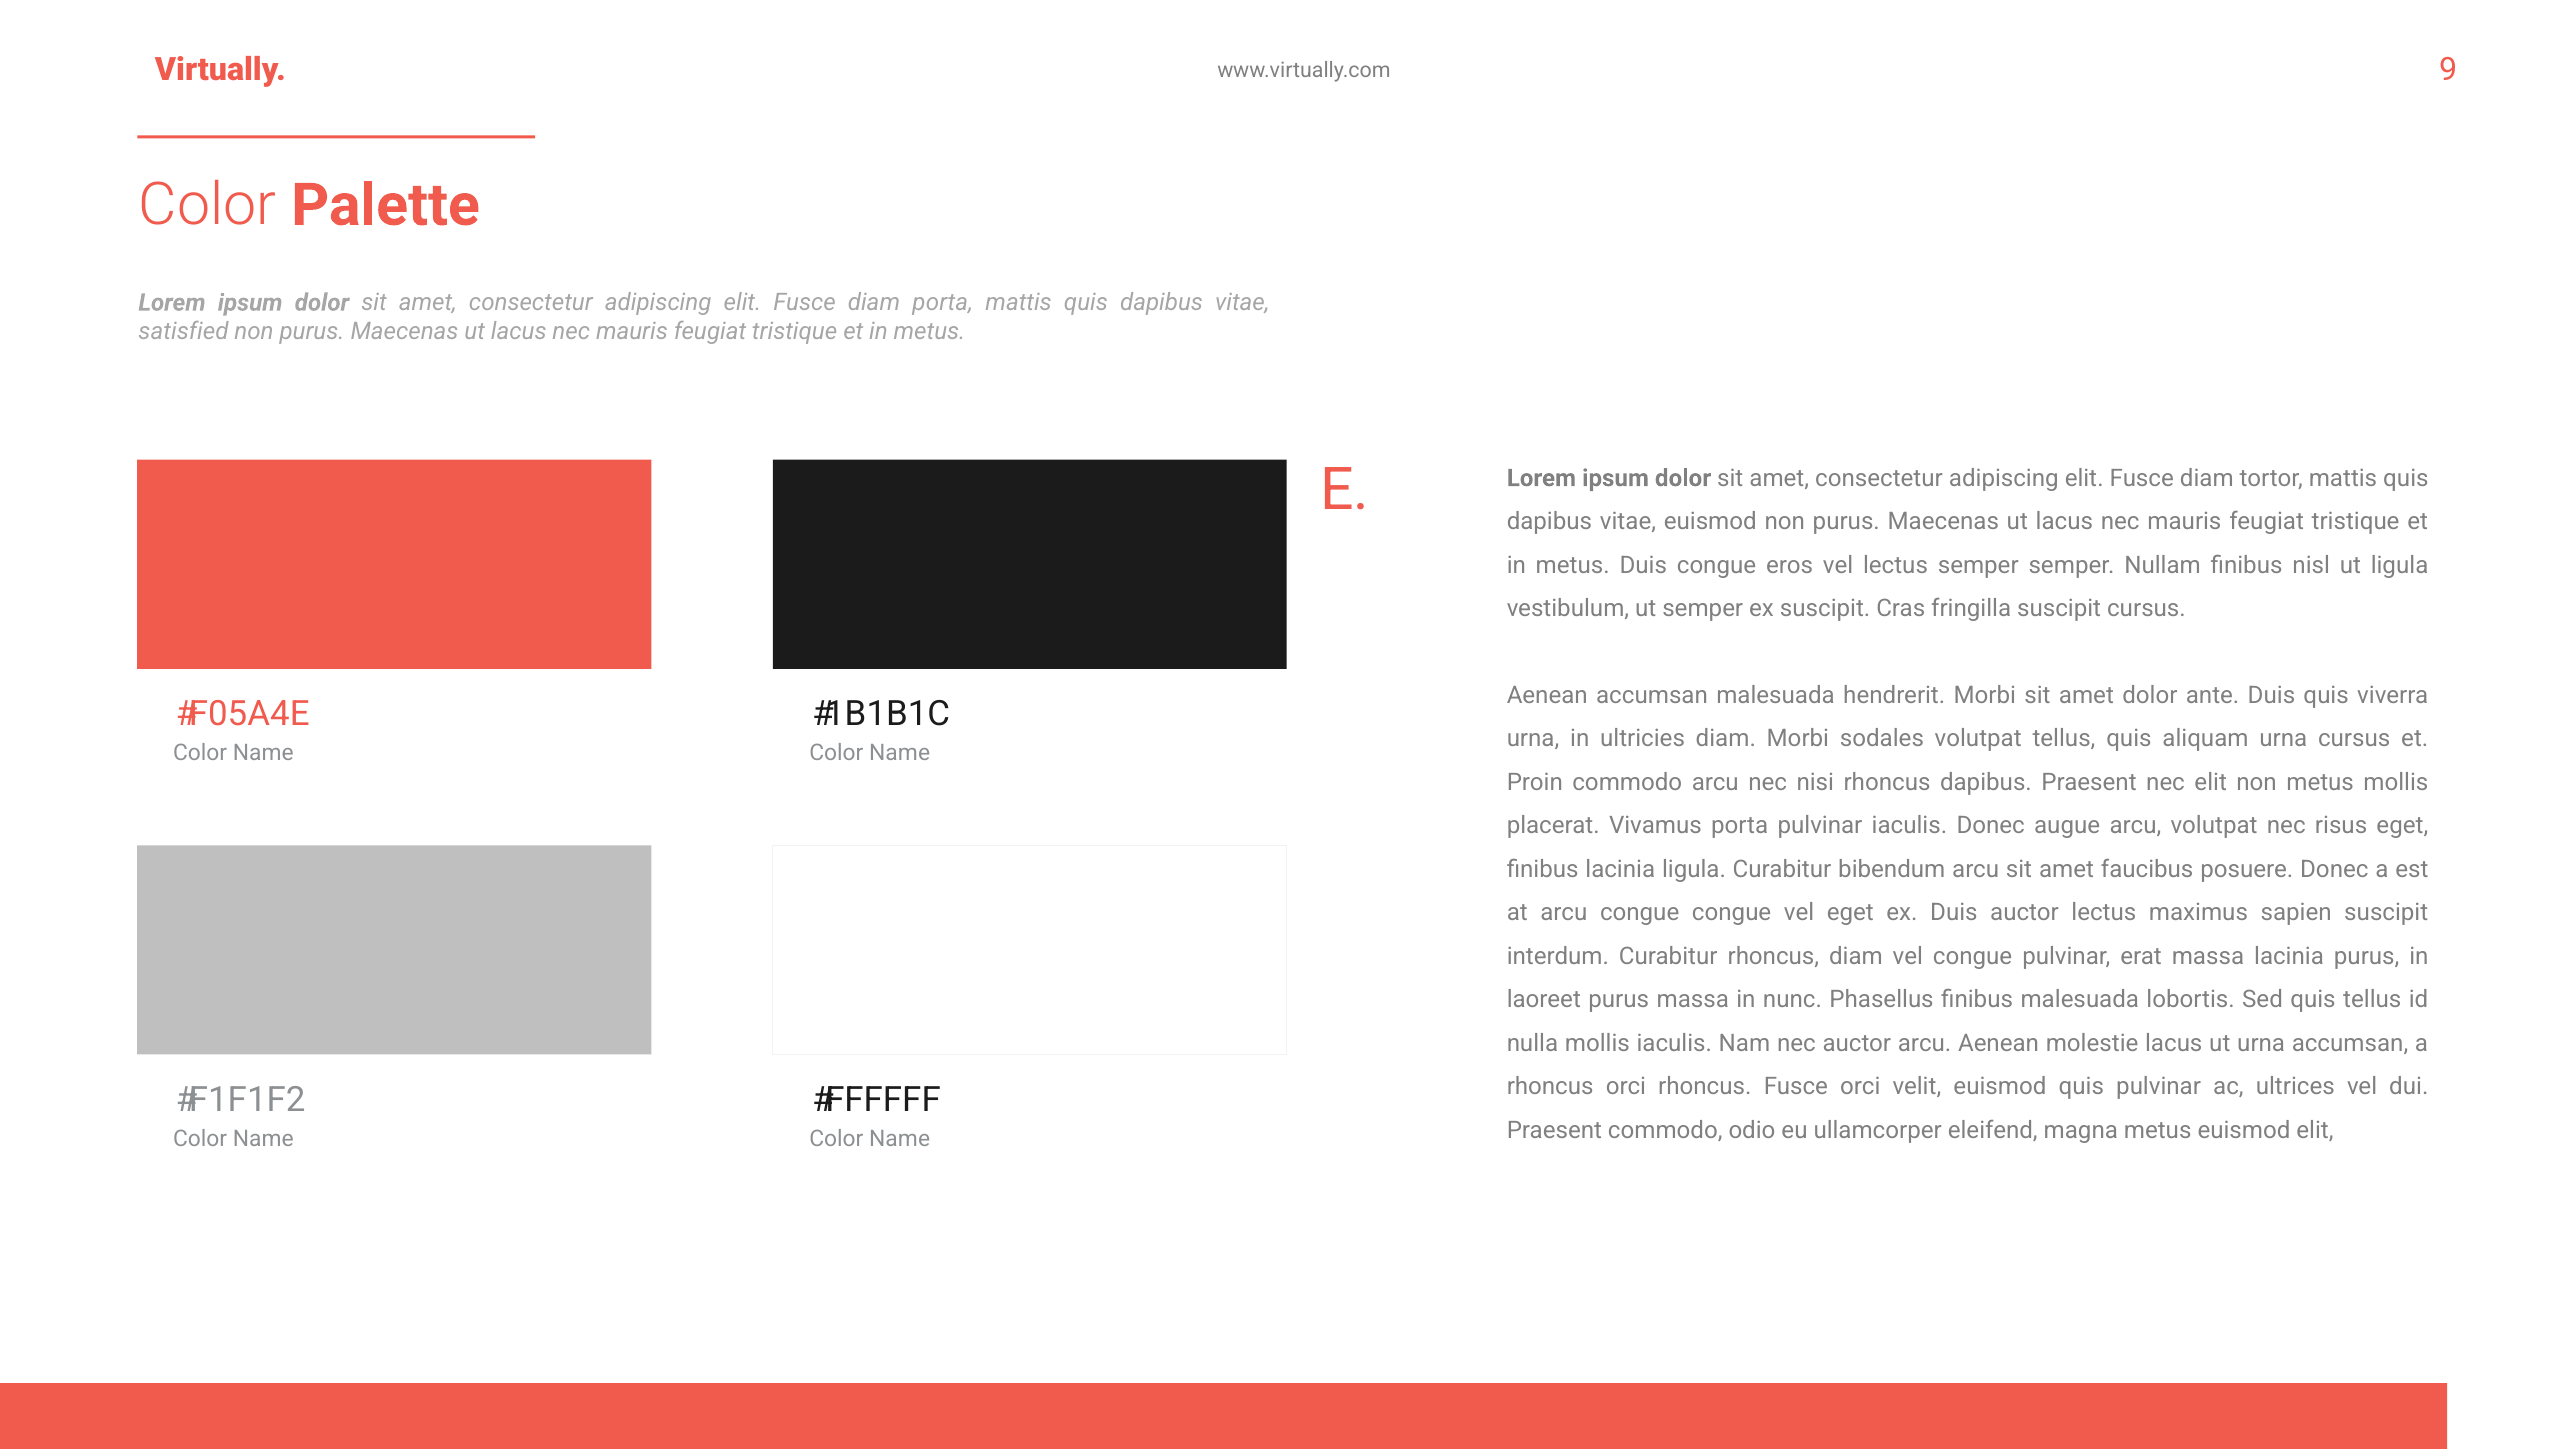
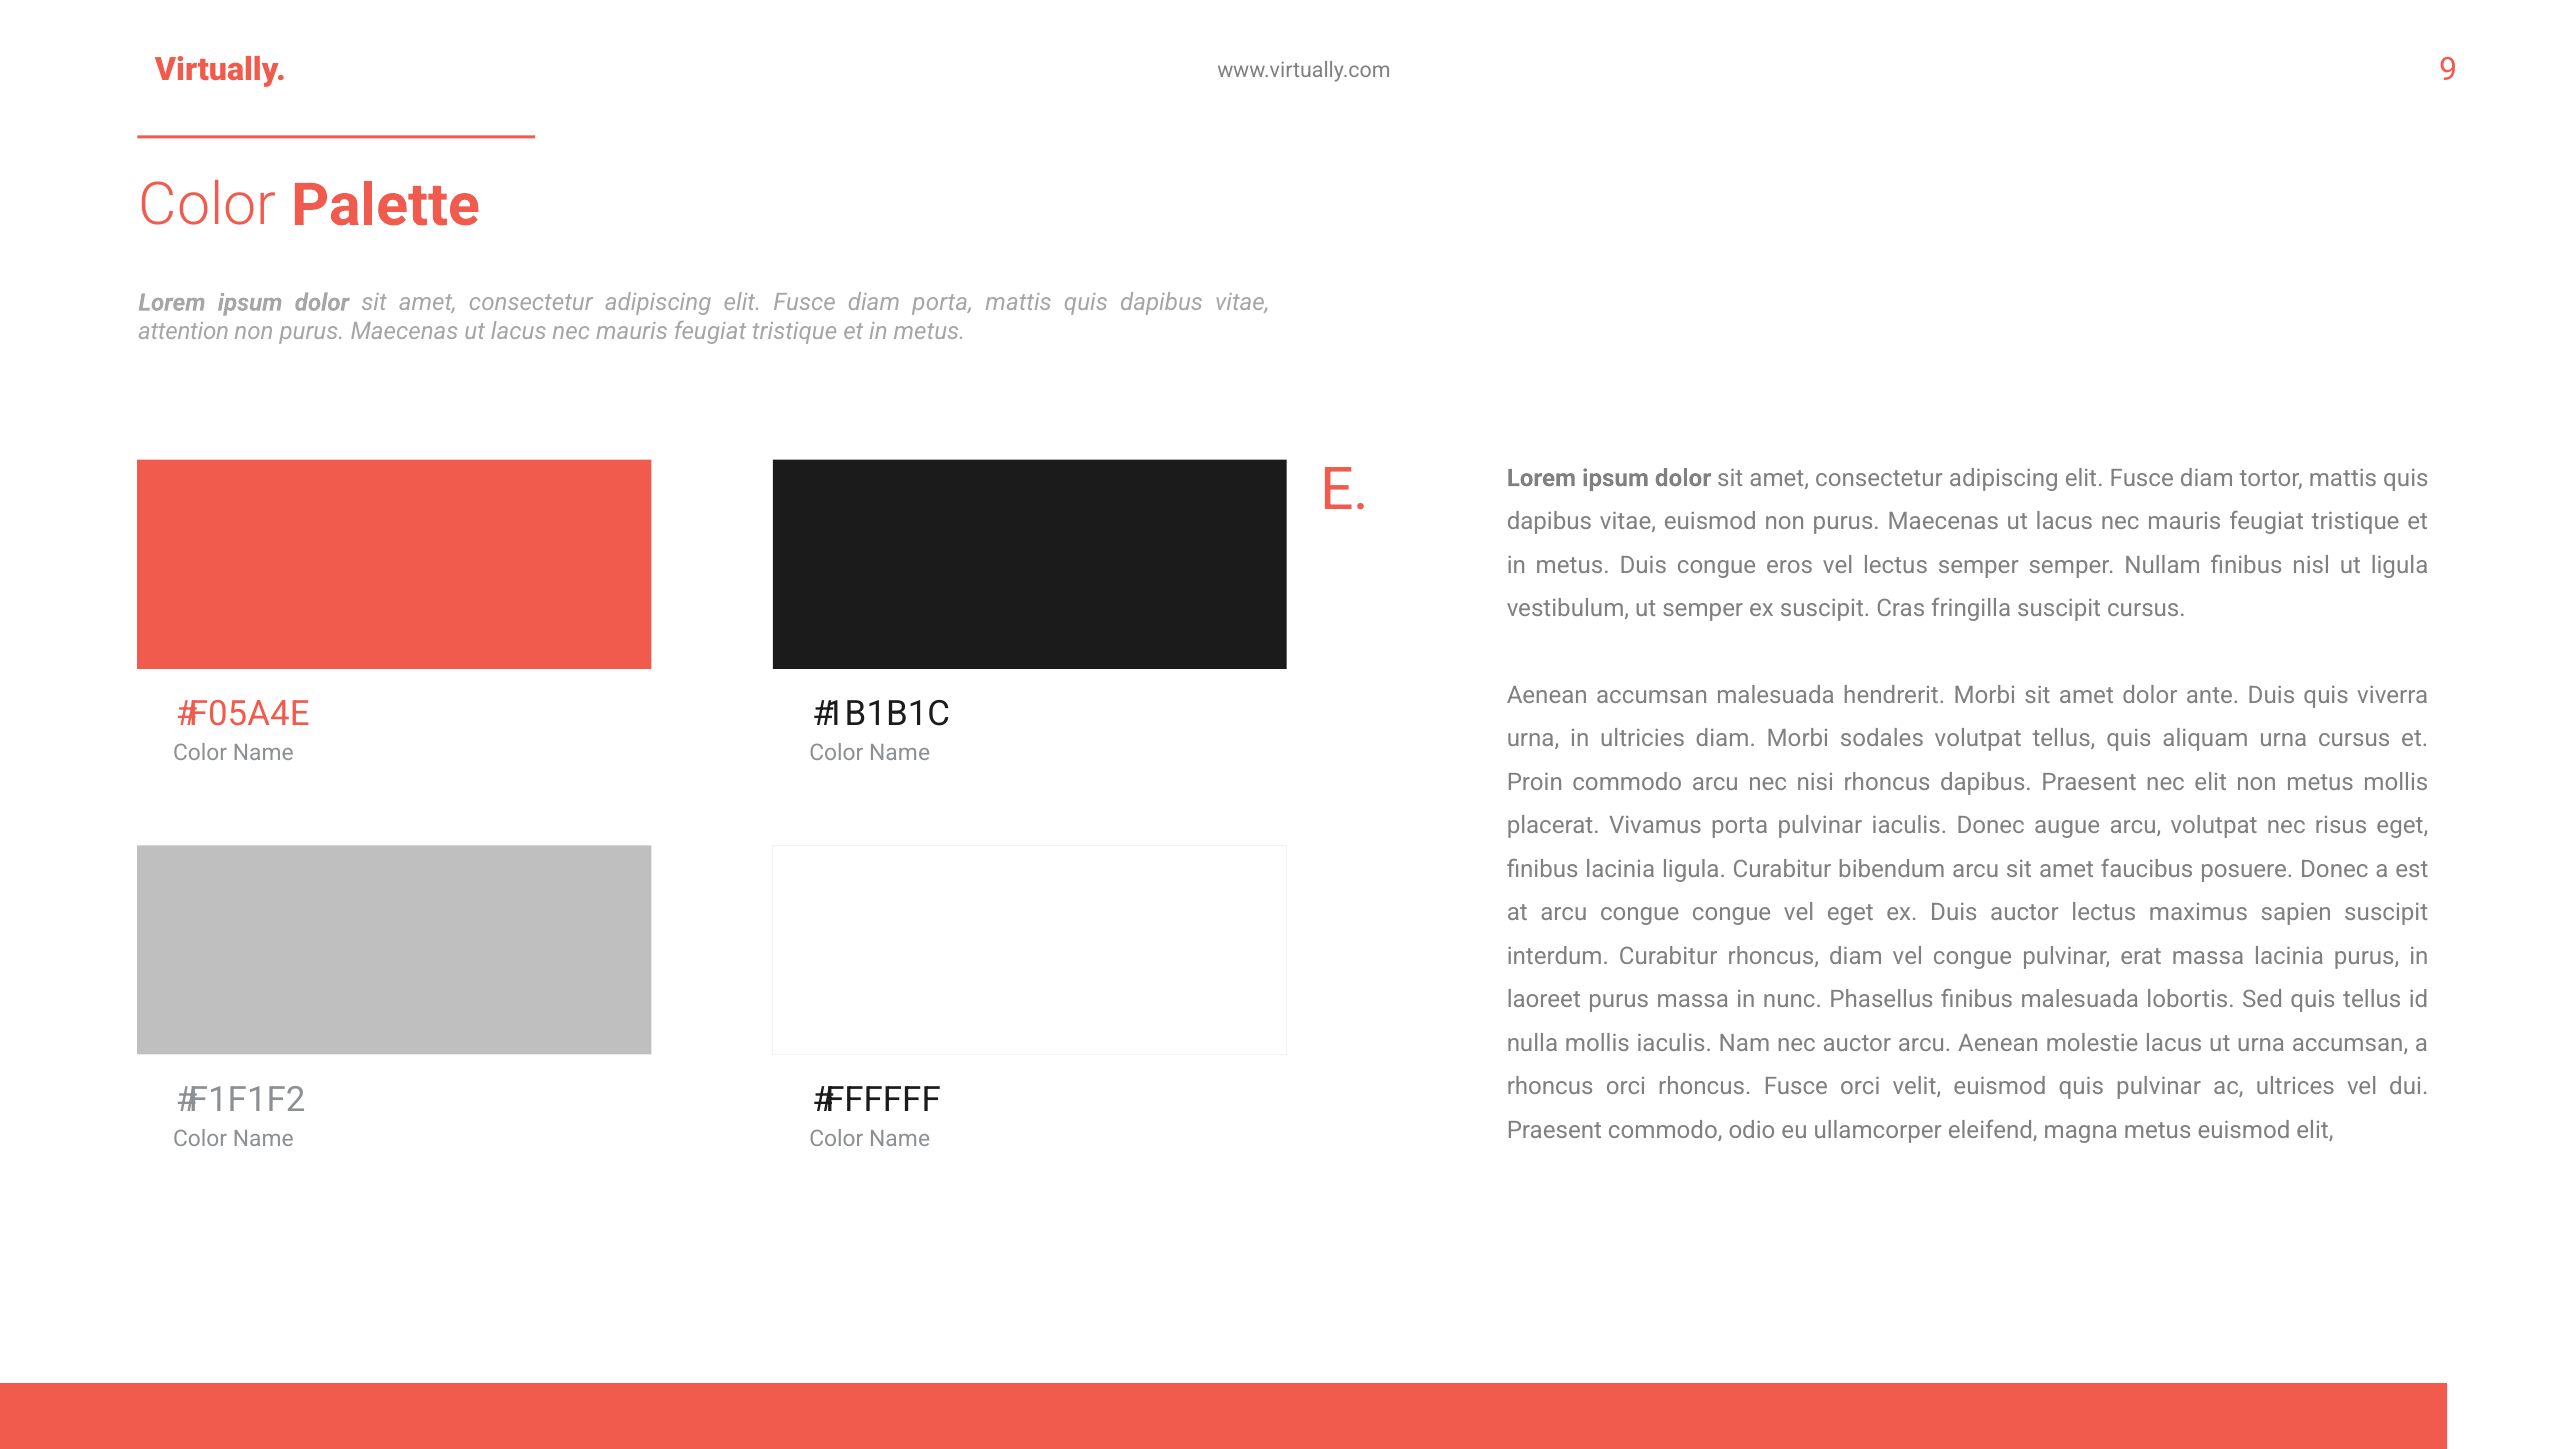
satisfied: satisfied -> attention (184, 332)
